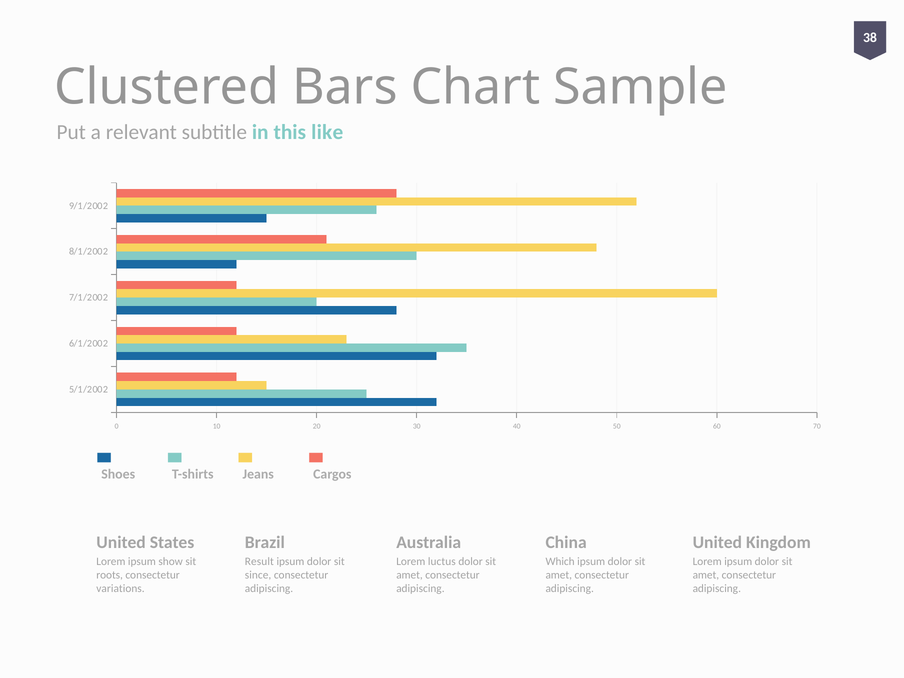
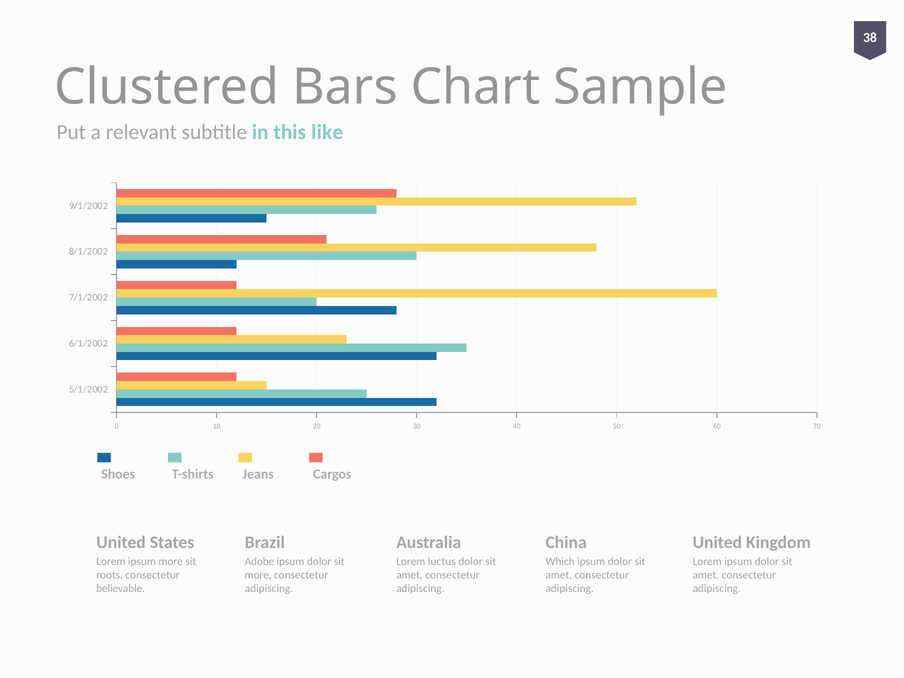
ipsum show: show -> more (171, 561)
Result: Result -> Adobe (259, 561)
since: since -> more (258, 575)
variations: variations -> believable (121, 589)
